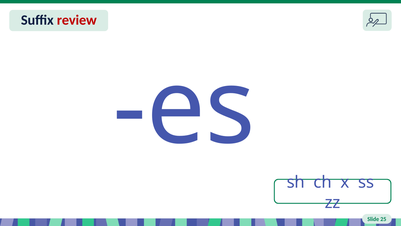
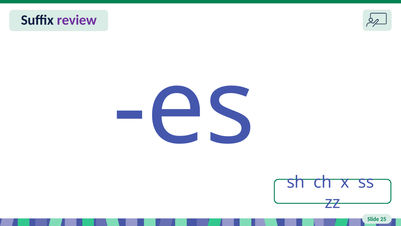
review colour: red -> purple (77, 20)
